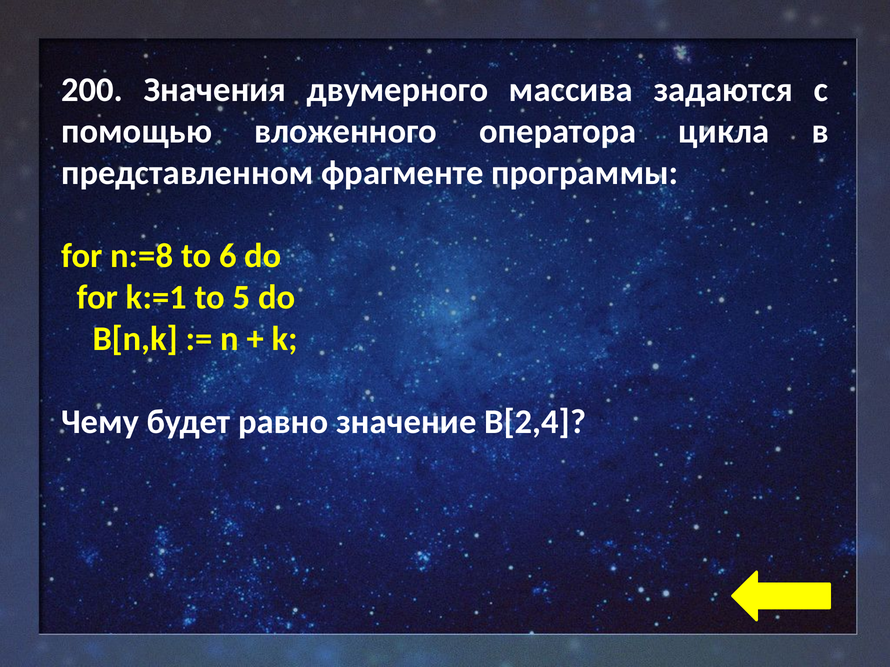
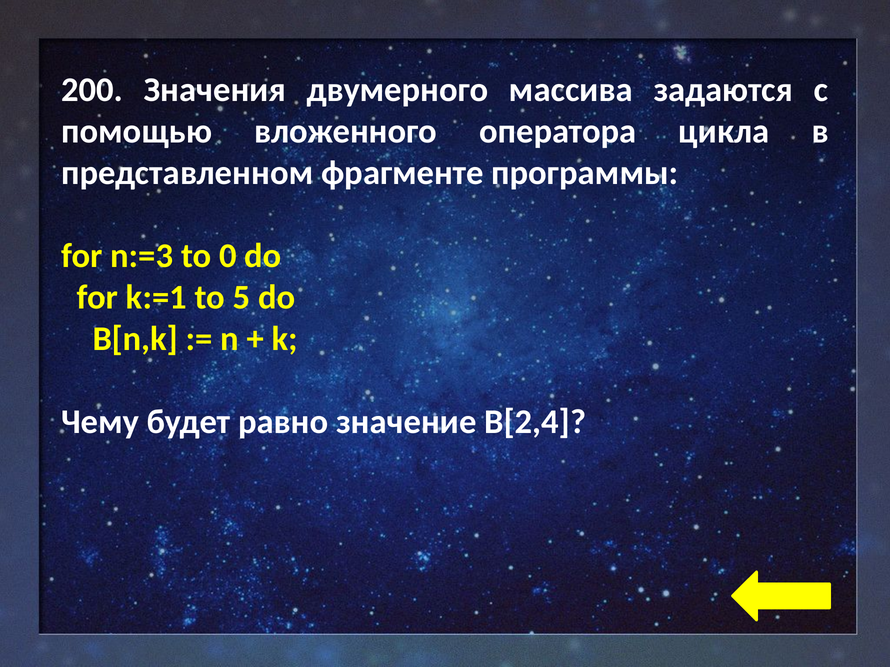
n:=8: n:=8 -> n:=3 (142, 256)
6: 6 -> 0 (228, 256)
